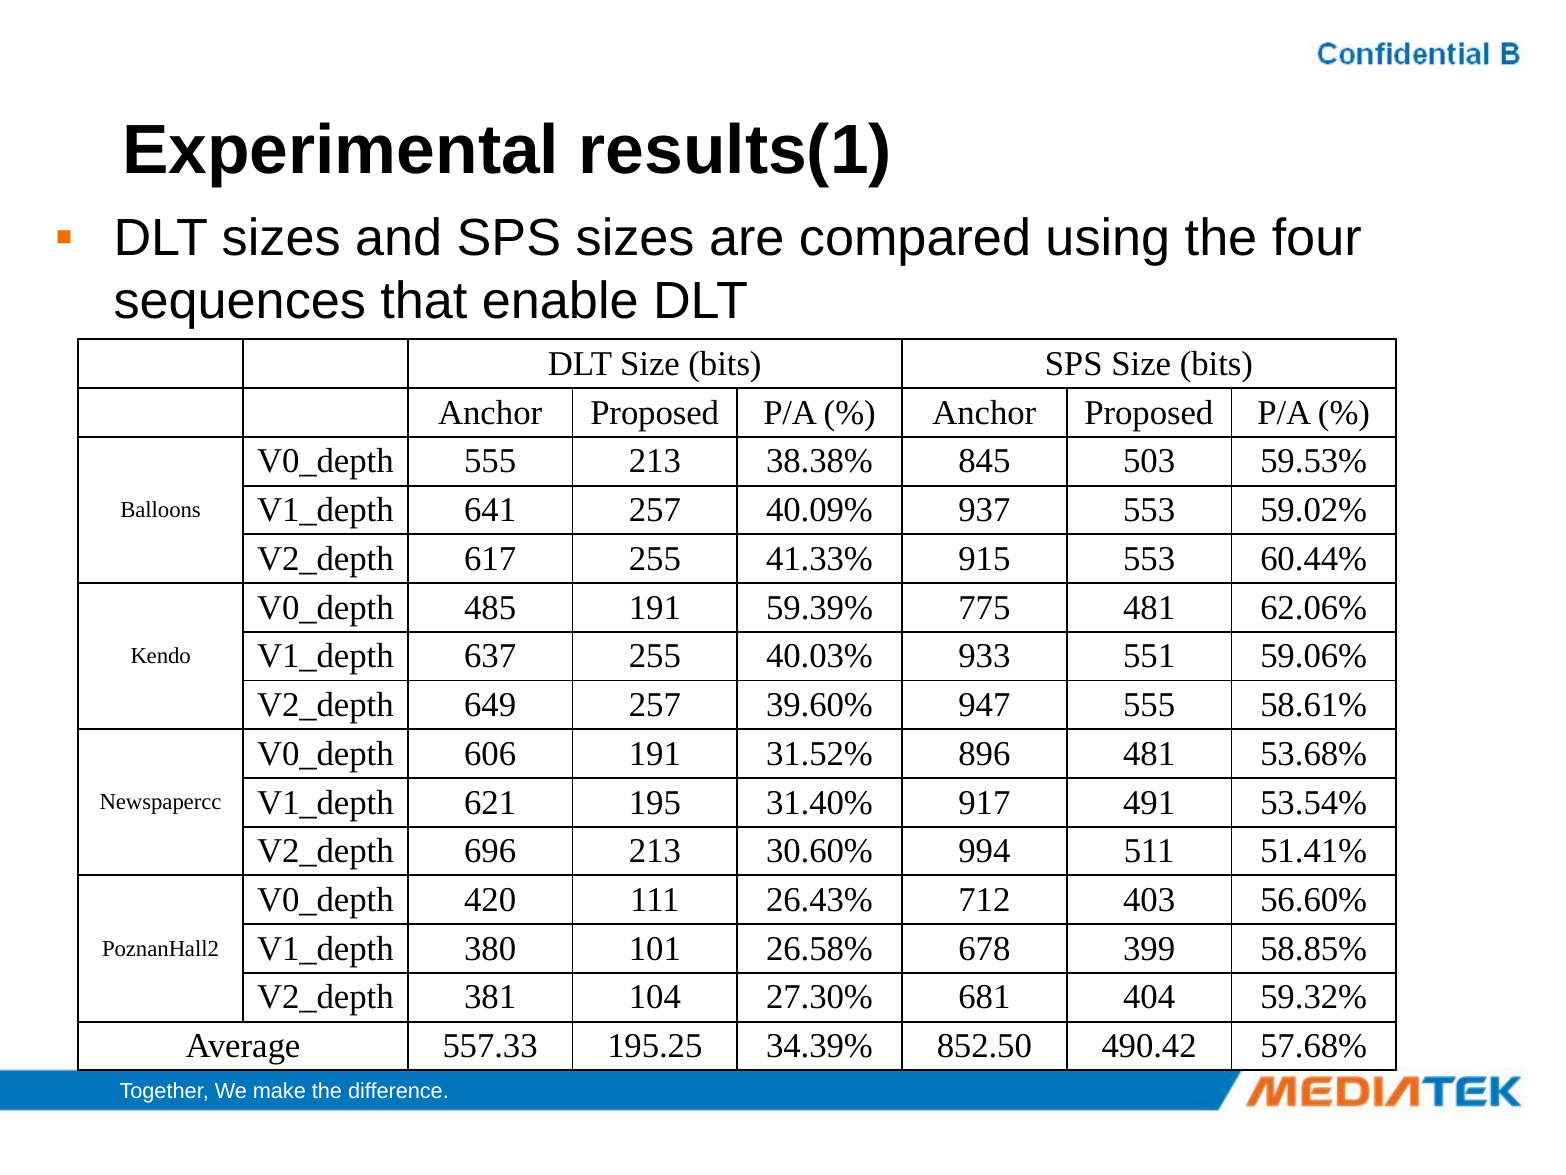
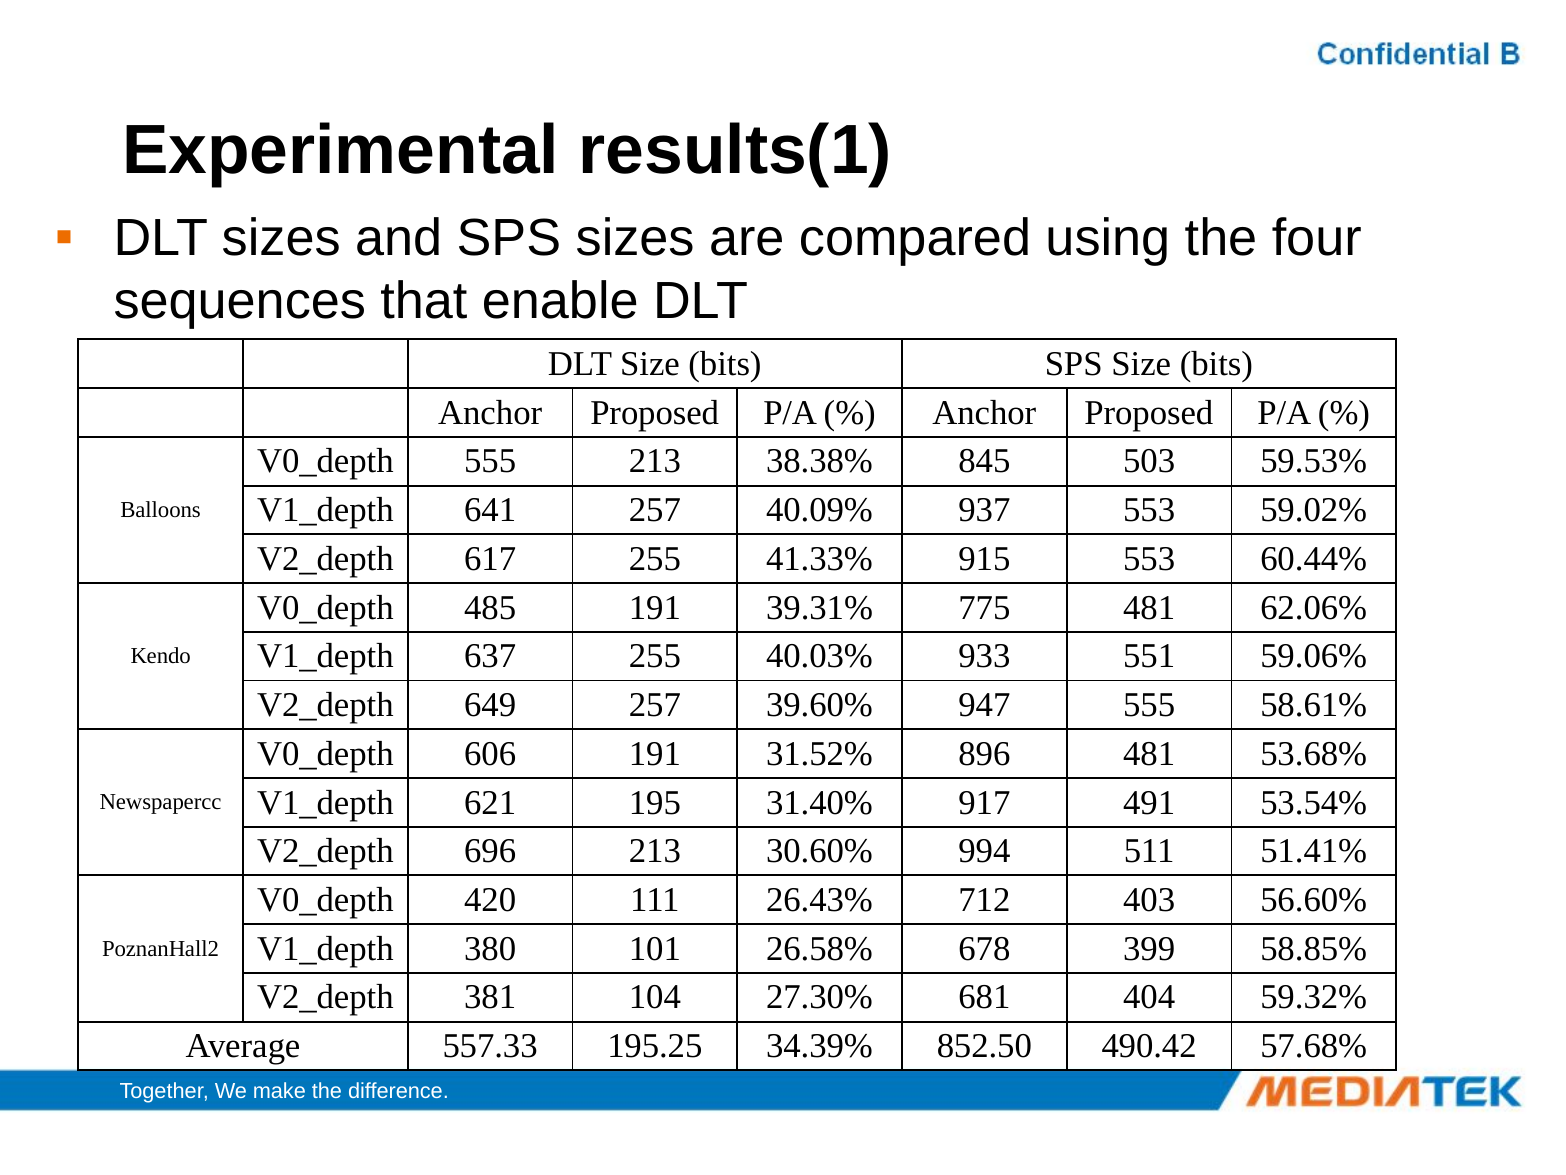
59.39%: 59.39% -> 39.31% (820, 607)
